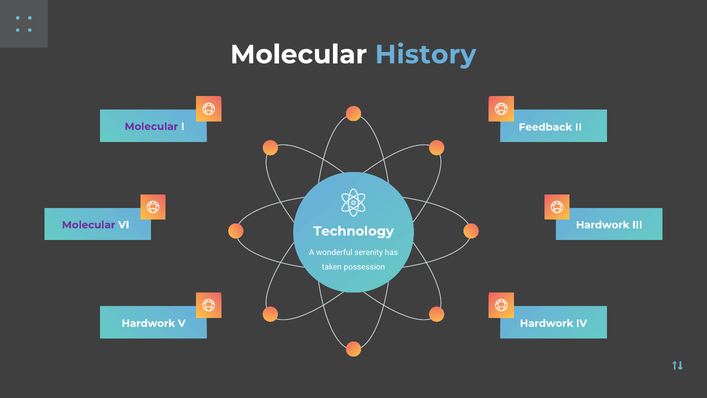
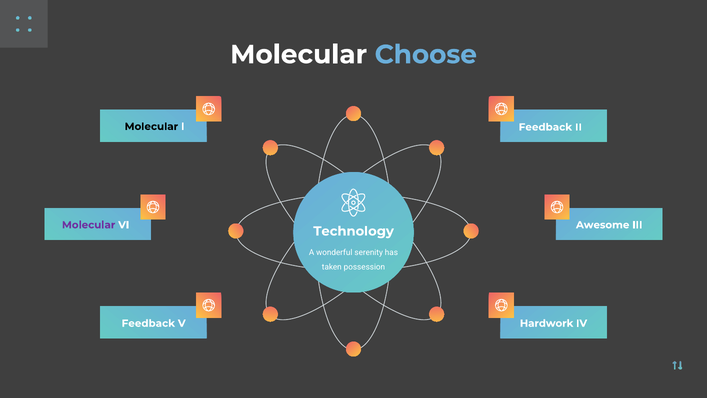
History: History -> Choose (426, 55)
Molecular colour: purple -> black (151, 126)
Hardwork: Hardwork -> Awesome (603, 225)
Hardwork: Hardwork -> Feedback (148, 323)
